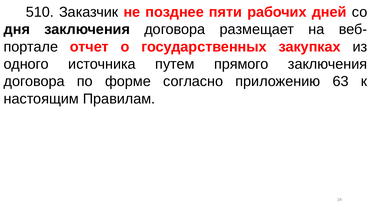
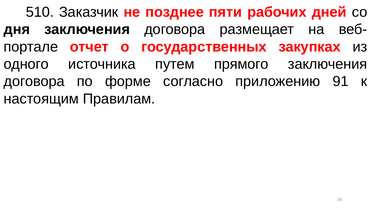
63: 63 -> 91 (341, 81)
